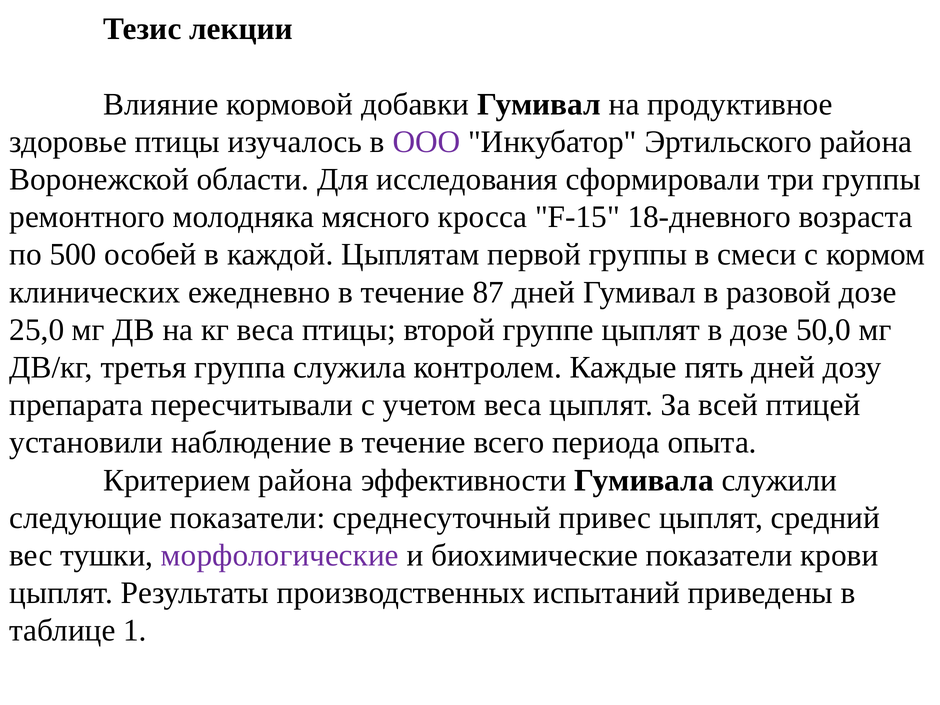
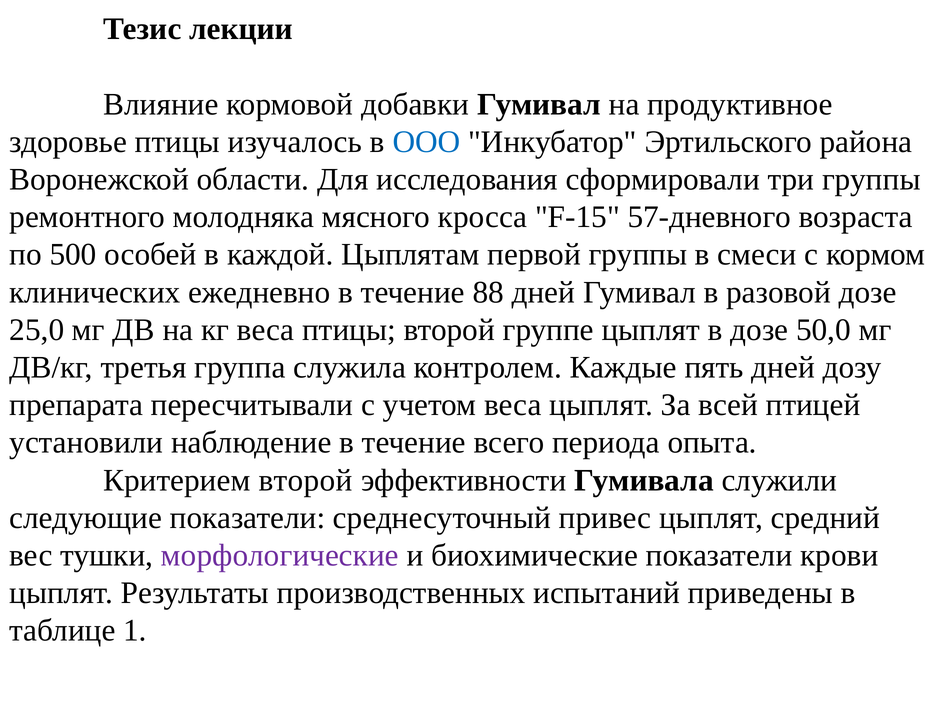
ООО colour: purple -> blue (426, 142)
18-дневного: 18-дневного -> 57-дневного (709, 217)
87: 87 -> 88 (488, 292)
Критерием района: района -> второй (306, 480)
